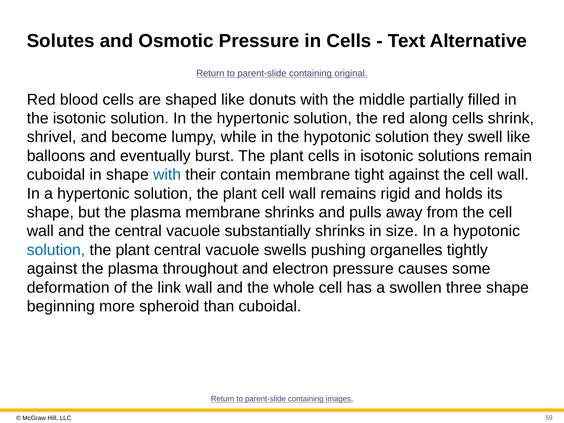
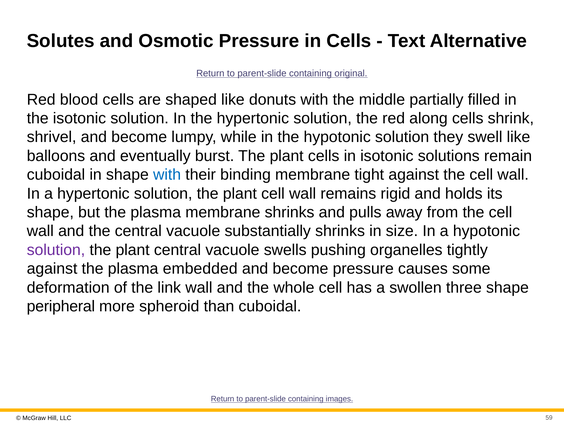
contain: contain -> binding (246, 175)
solution colour: blue -> purple (56, 250)
throughout: throughout -> embedded (200, 269)
electron: electron -> become (300, 269)
beginning: beginning -> peripheral (61, 306)
